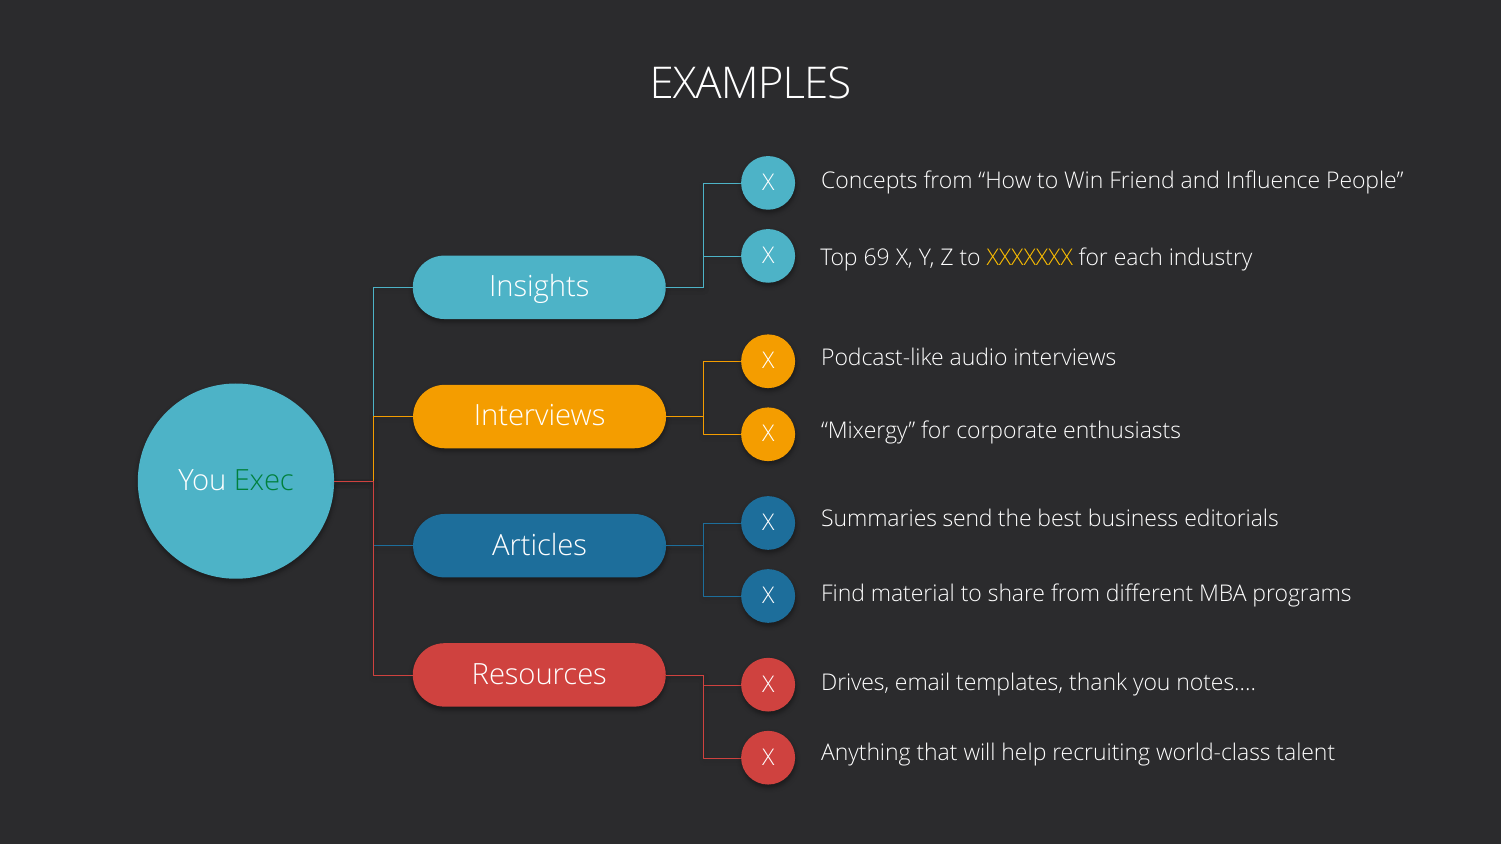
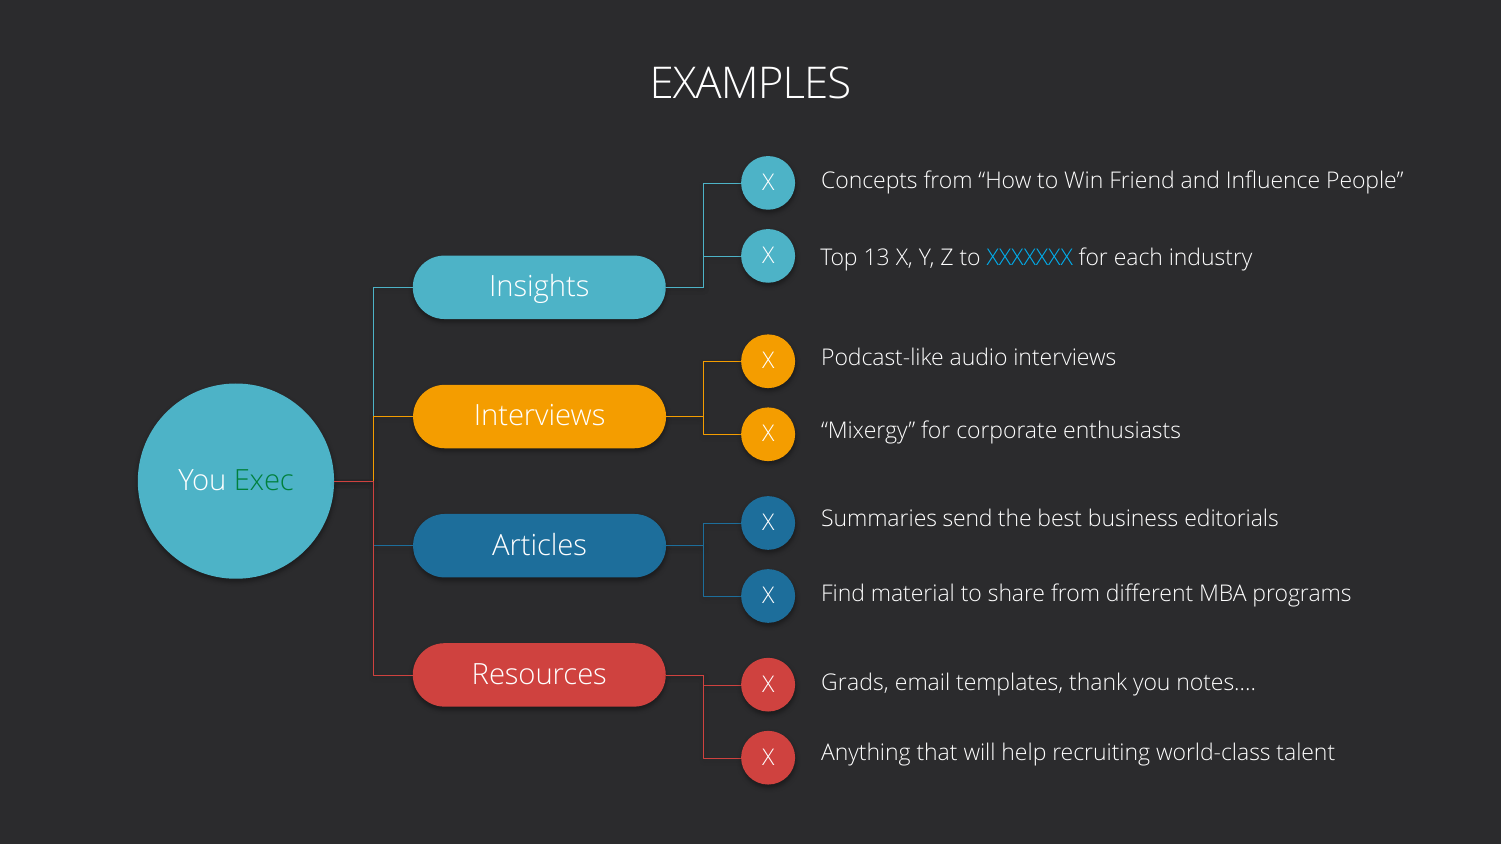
69: 69 -> 13 (877, 258)
XXXXXXX colour: yellow -> light blue (1030, 258)
Drives: Drives -> Grads (855, 683)
